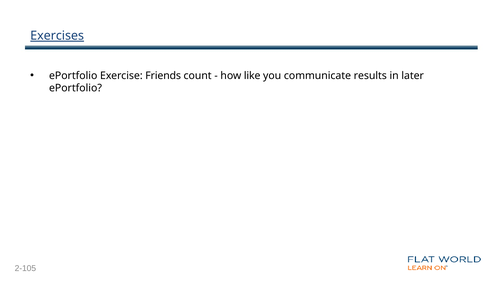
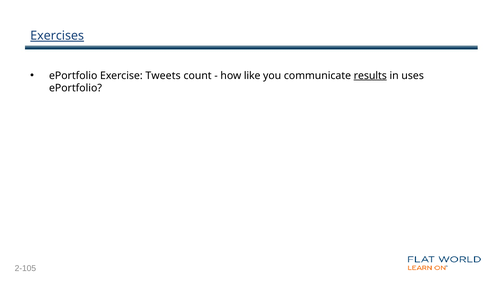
Friends: Friends -> Tweets (163, 76)
results underline: none -> present (370, 76)
later: later -> uses (413, 76)
